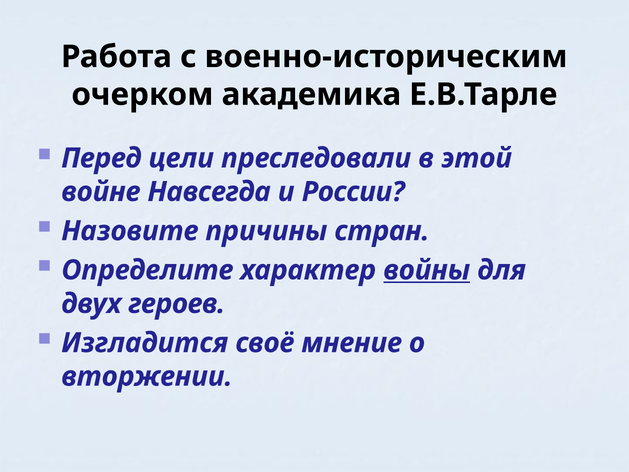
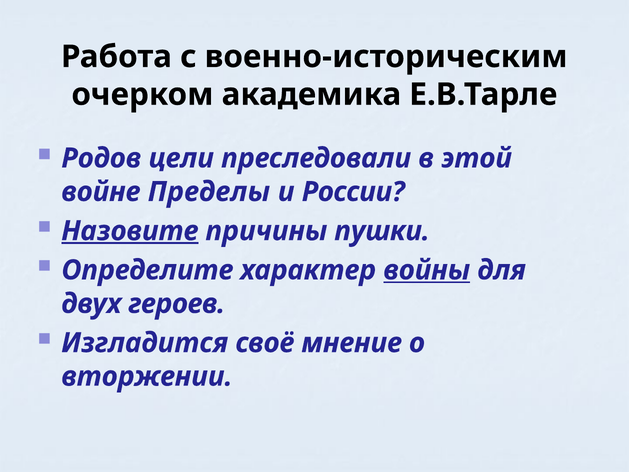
Перед: Перед -> Родов (101, 158)
Навсегда: Навсегда -> Пределы (209, 192)
Назовите underline: none -> present (130, 231)
стран: стран -> пушки (382, 231)
